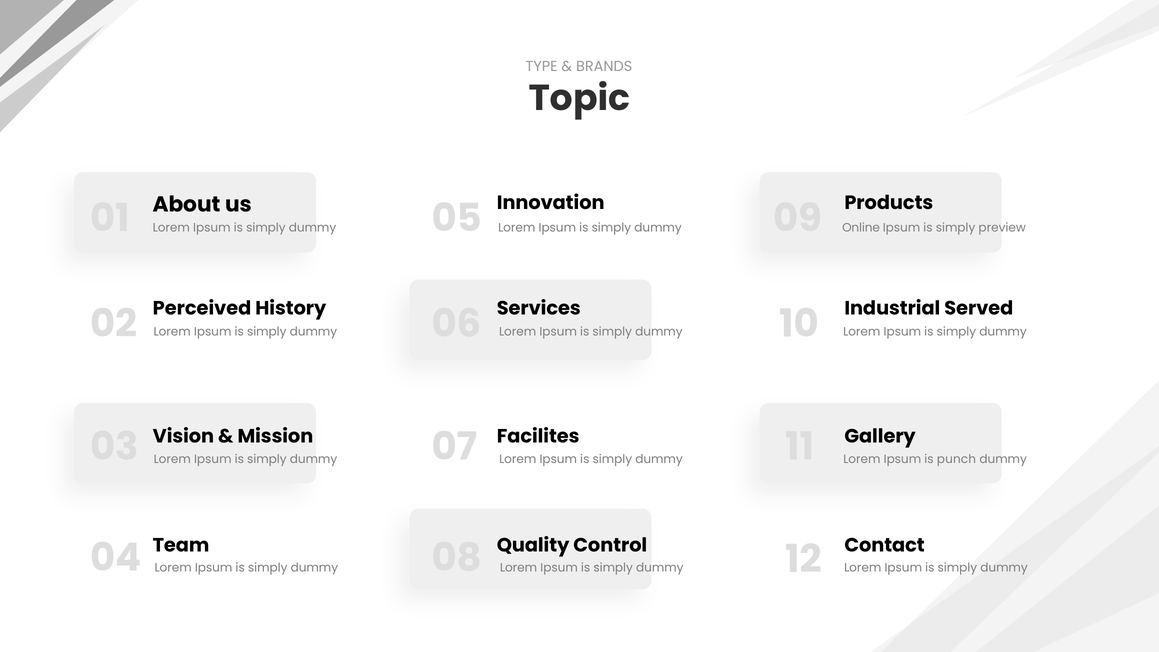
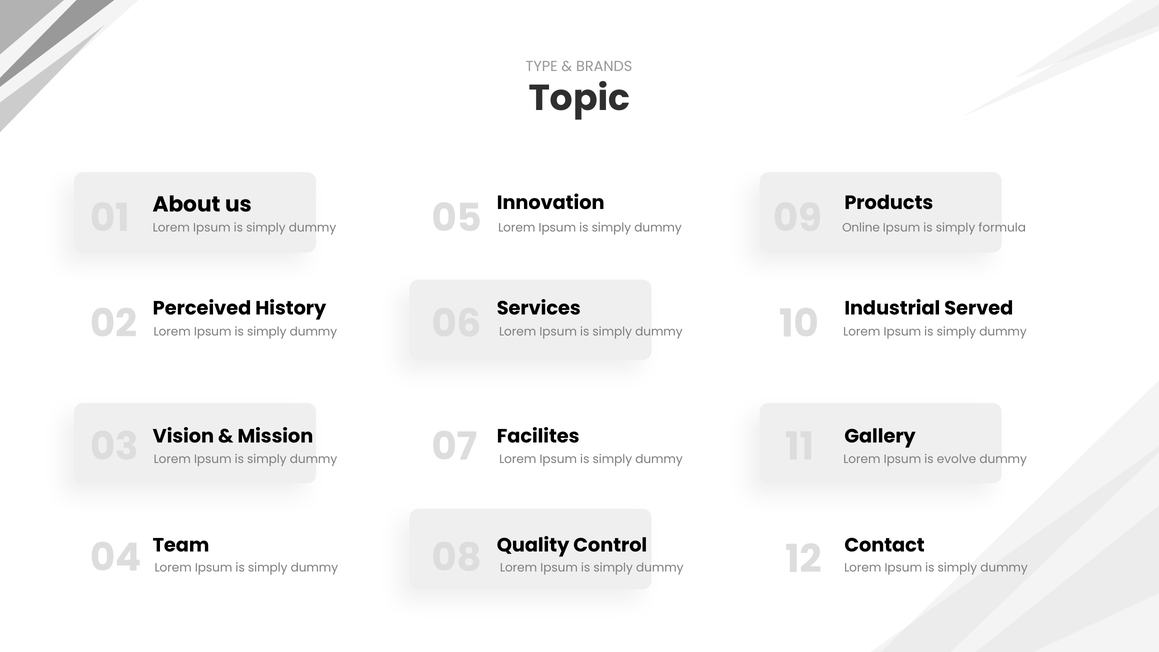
preview: preview -> formula (1002, 228)
punch: punch -> evolve (956, 459)
